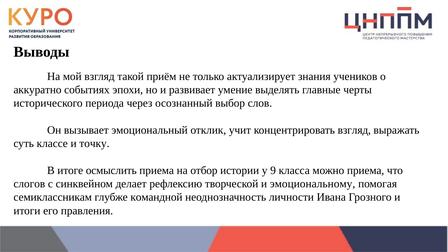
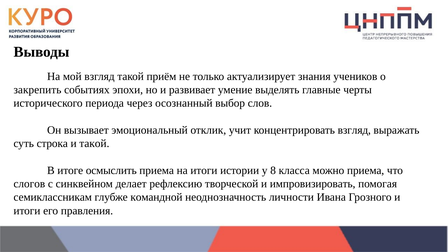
аккуратно: аккуратно -> закрепить (37, 90)
классе: классе -> строка (52, 144)
и точку: точку -> такой (94, 144)
на отбор: отбор -> итоги (204, 170)
9: 9 -> 8 (273, 170)
эмоциональному: эмоциональному -> импровизировать (313, 184)
